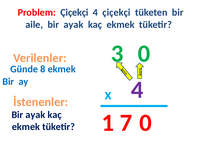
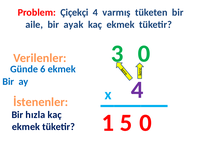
4 çiçekçi: çiçekçi -> varmış (116, 13)
8: 8 -> 6 (43, 69)
ayak: ayak -> hızla (35, 115)
7: 7 -> 5 (126, 123)
